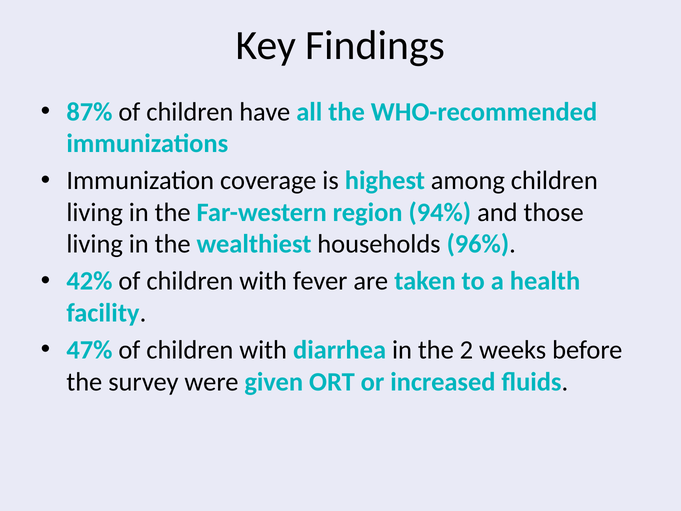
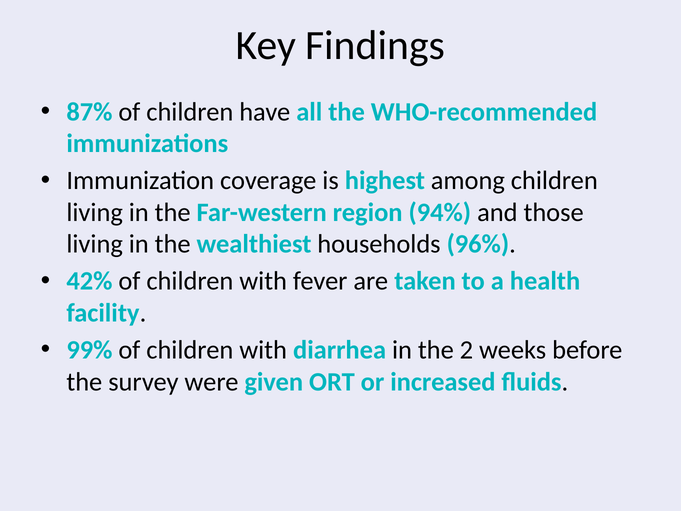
47%: 47% -> 99% (89, 350)
